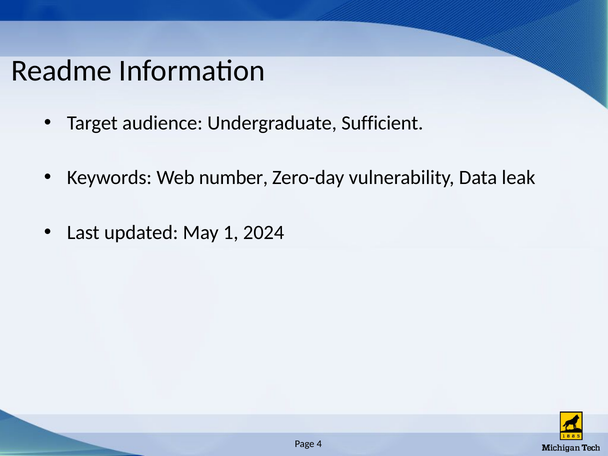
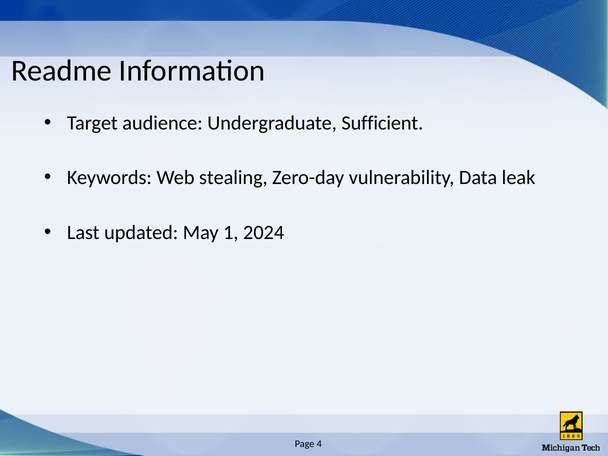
number: number -> stealing (233, 178)
